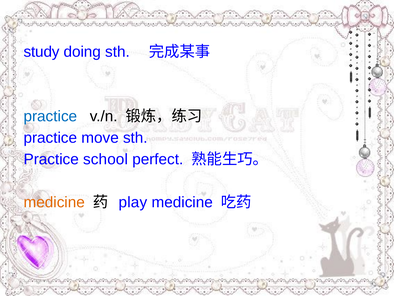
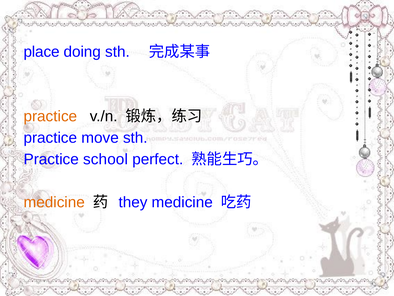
study: study -> place (42, 52)
practice colour: blue -> orange (50, 116)
play: play -> they (133, 202)
